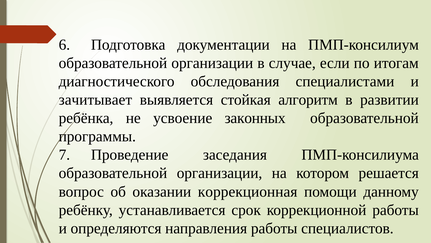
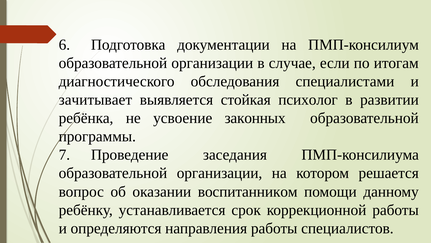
алгоритм: алгоритм -> психолог (308, 100)
коррекционная: коррекционная -> воспитанником (248, 191)
